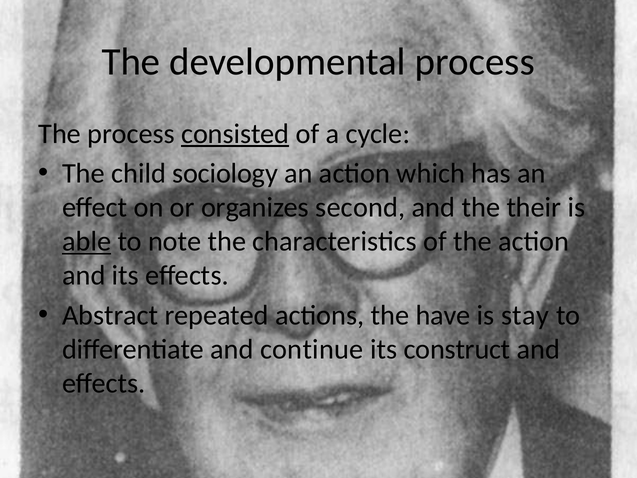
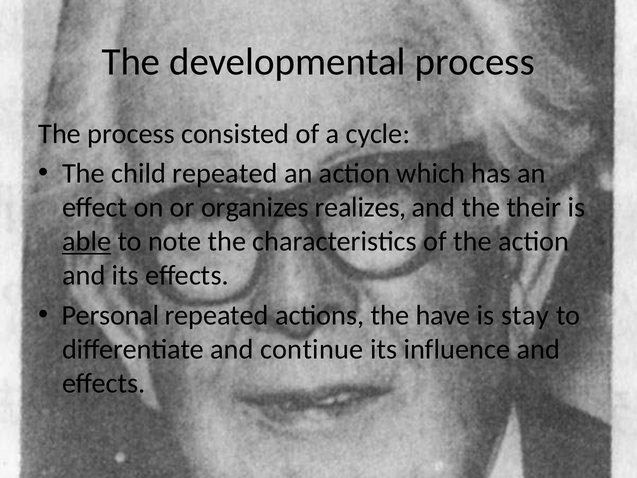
consisted underline: present -> none (235, 134)
child sociology: sociology -> repeated (225, 173)
second: second -> realizes (361, 207)
Abstract: Abstract -> Personal (110, 315)
construct: construct -> influence (457, 349)
